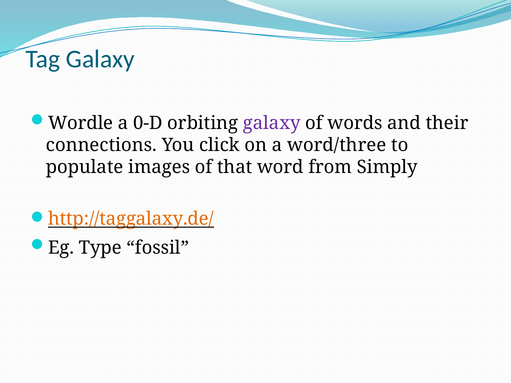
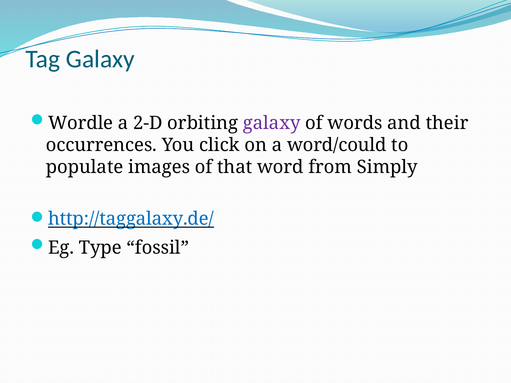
0-D: 0-D -> 2-D (148, 123)
connections: connections -> occurrences (101, 145)
word/three: word/three -> word/could (337, 145)
http://taggalaxy.de/ colour: orange -> blue (131, 219)
